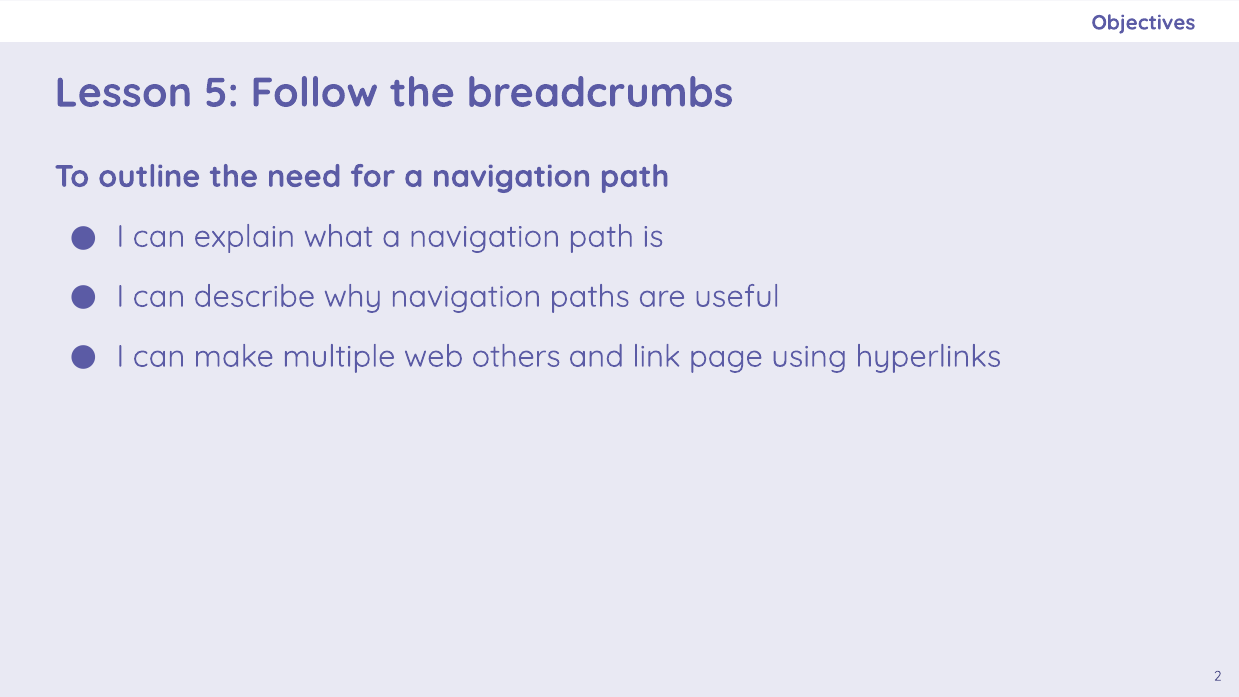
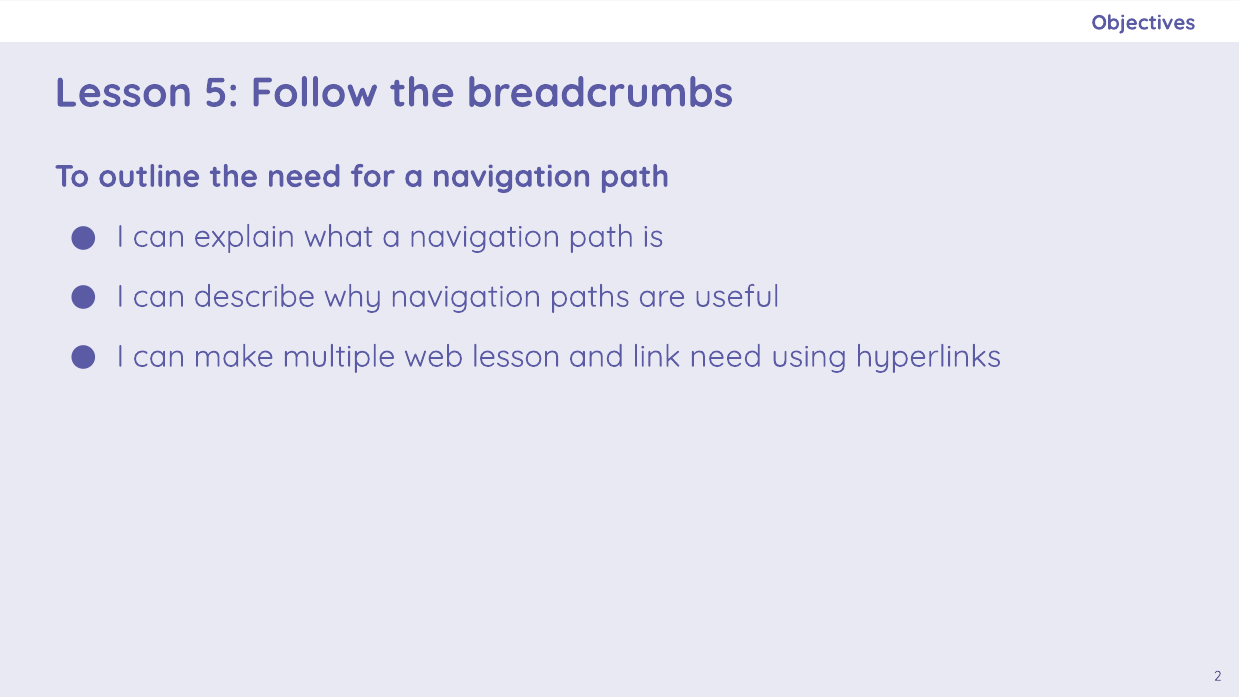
web others: others -> lesson (516, 356)
link page: page -> need (726, 356)
